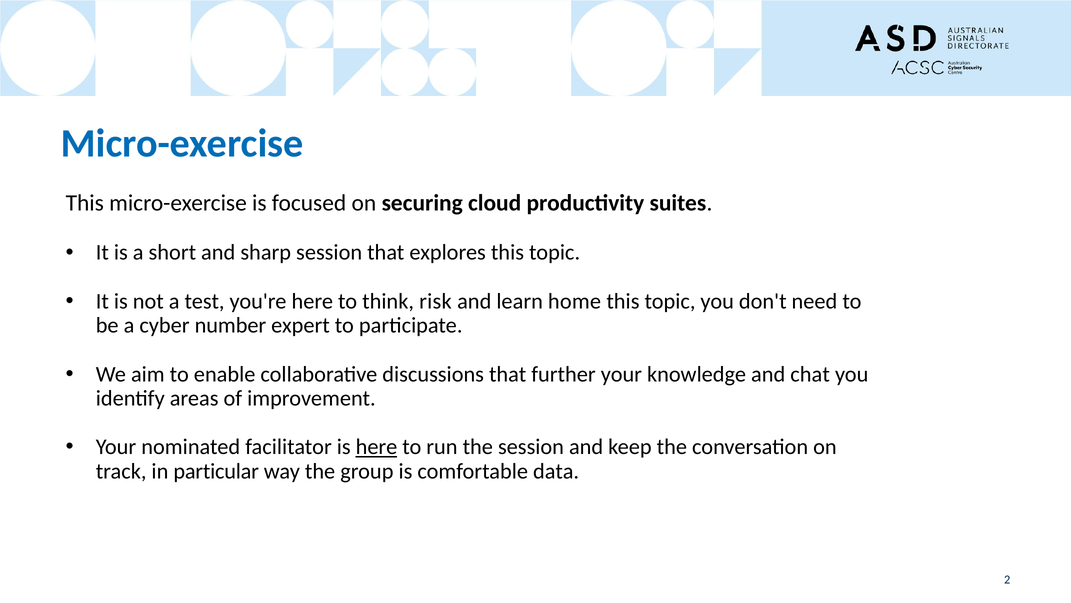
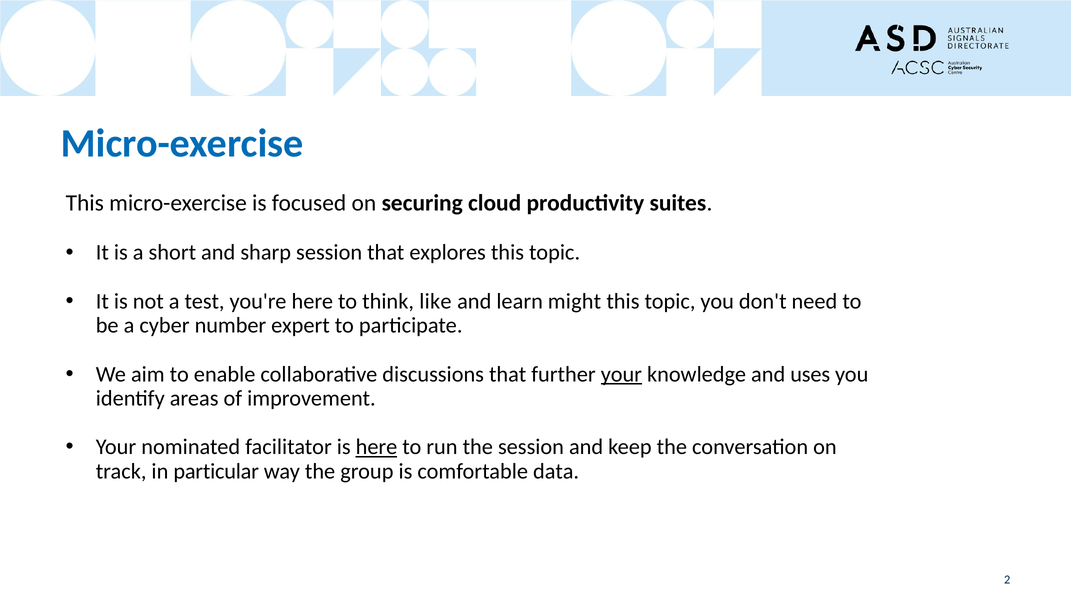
risk: risk -> like (435, 301)
home: home -> might (575, 301)
your underline: none -> present (621, 374)
chat: chat -> uses (810, 374)
